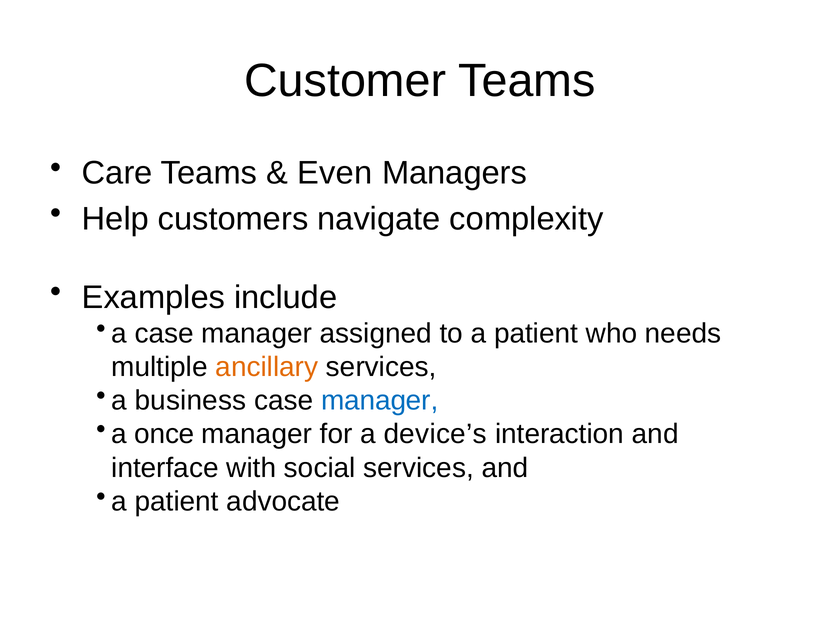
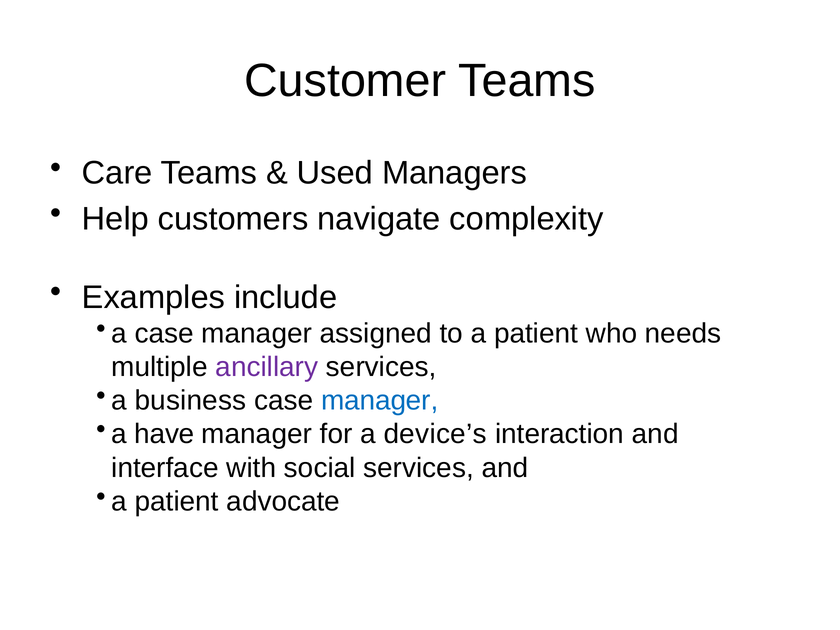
Even: Even -> Used (335, 173)
ancillary colour: orange -> purple (267, 367)
once: once -> have (164, 434)
